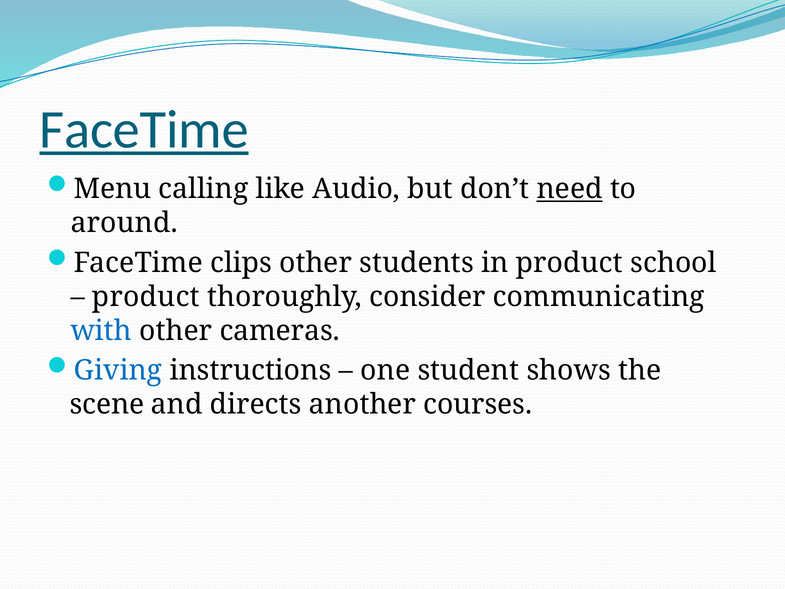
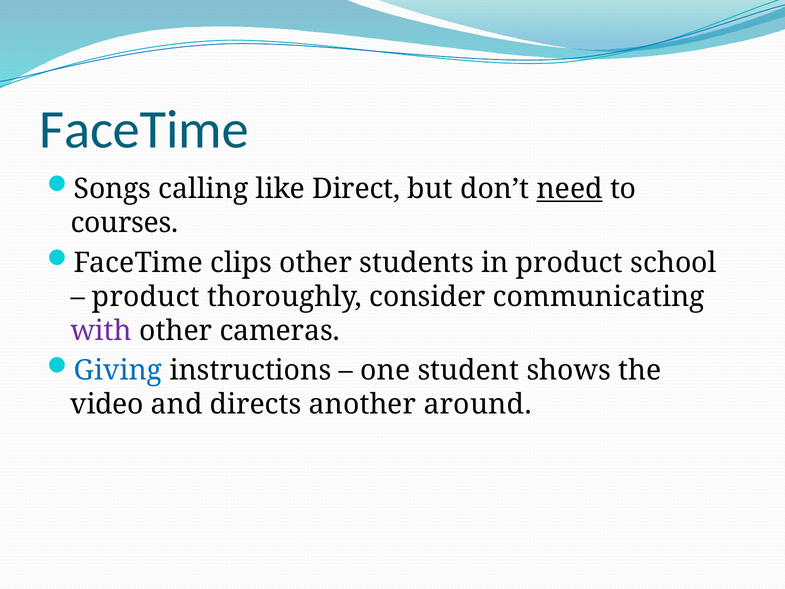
FaceTime underline: present -> none (144, 130)
Menu: Menu -> Songs (113, 189)
Audio: Audio -> Direct (356, 189)
around: around -> courses (124, 223)
with colour: blue -> purple (101, 331)
scene: scene -> video (107, 404)
courses: courses -> around (478, 404)
